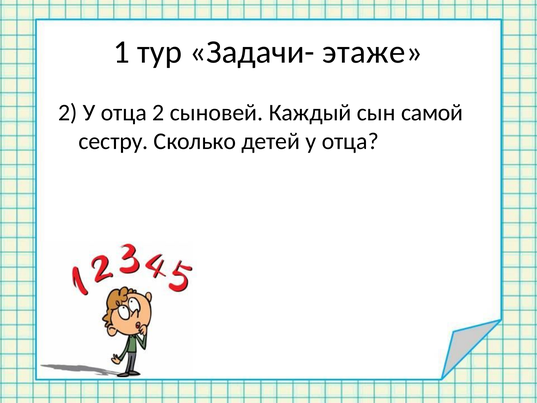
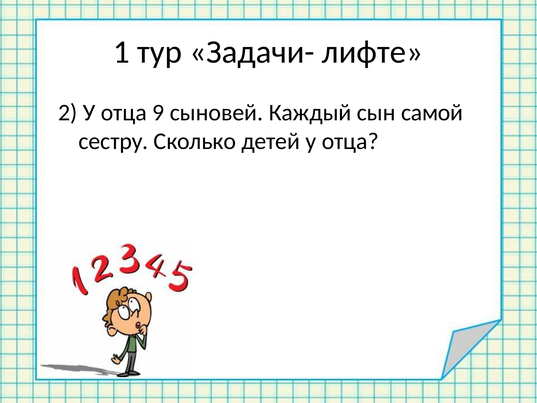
этаже: этаже -> лифте (373, 52)
отца 2: 2 -> 9 (158, 113)
